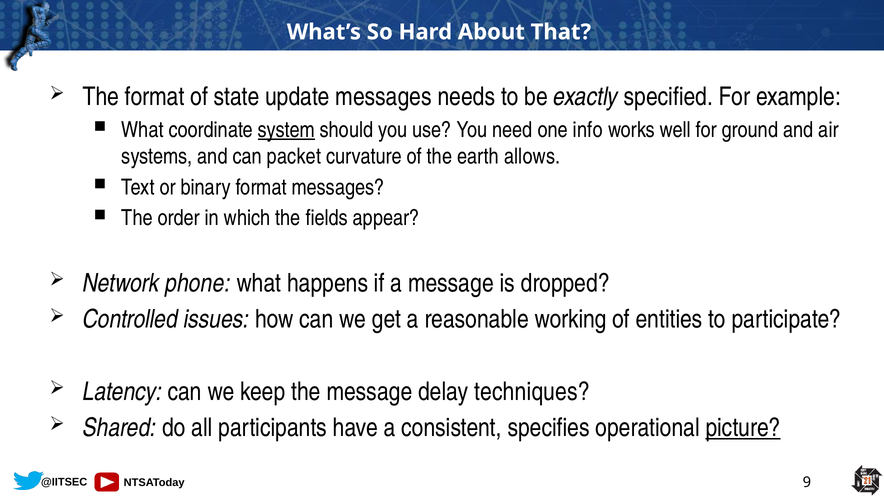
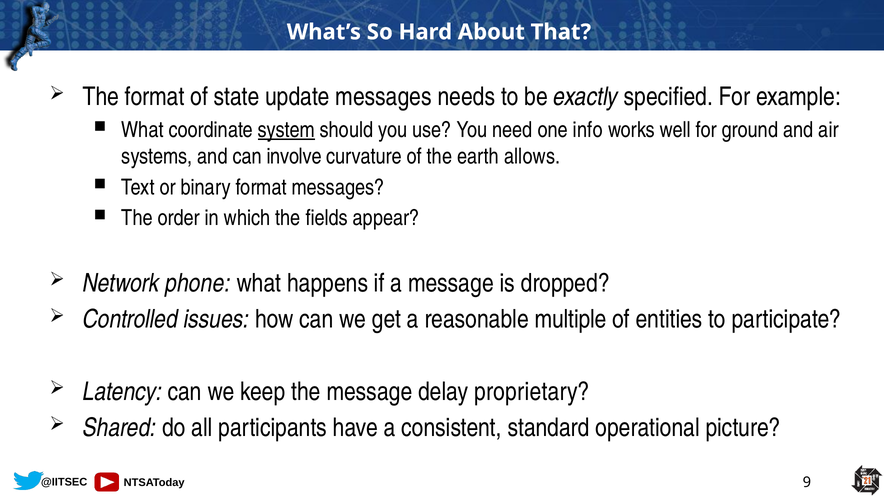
packet: packet -> involve (294, 156)
working: working -> multiple (571, 319)
techniques: techniques -> proprietary (532, 392)
specifies: specifies -> standard (549, 428)
picture underline: present -> none (743, 428)
